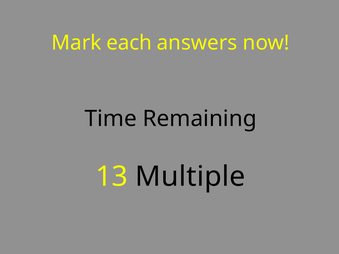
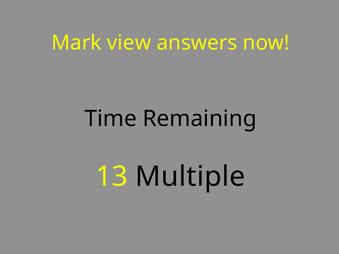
each: each -> view (129, 43)
